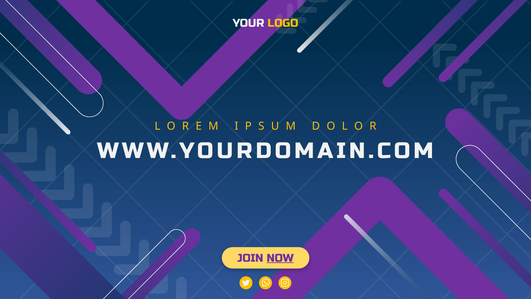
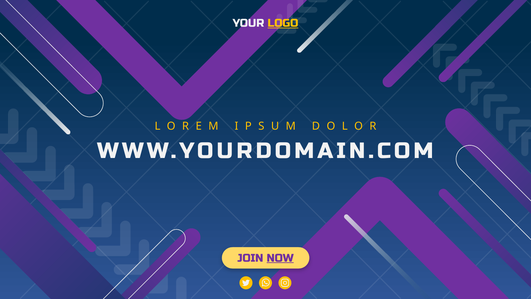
LOGO underline: none -> present (283, 23)
